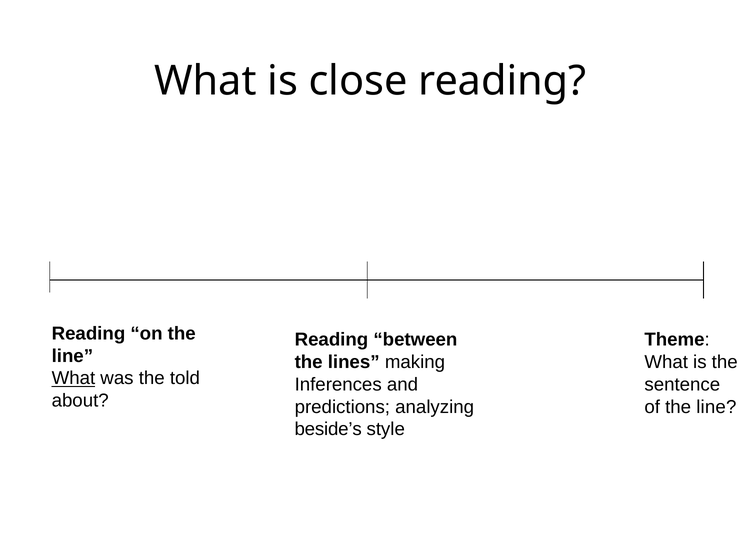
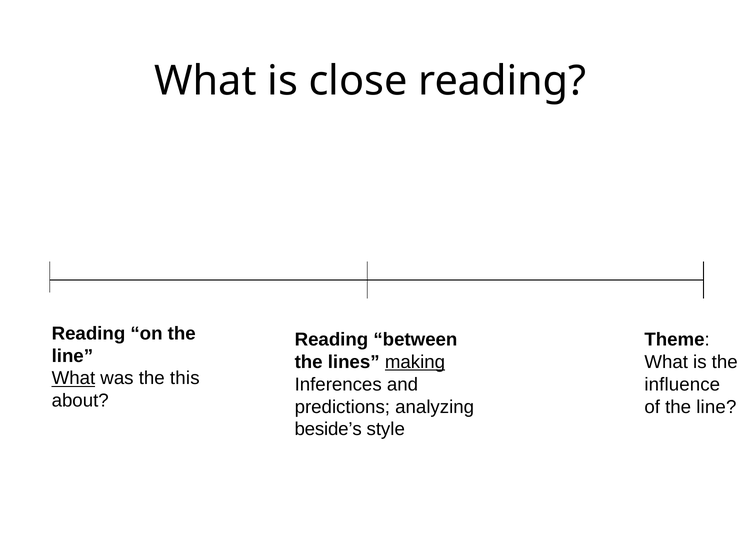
making underline: none -> present (415, 362)
told: told -> this (185, 378)
sentence: sentence -> influence (682, 385)
